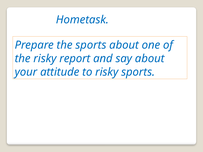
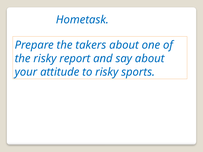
the sports: sports -> takers (91, 45)
